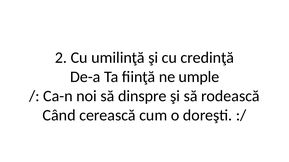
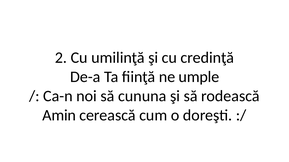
dinspre: dinspre -> cununa (142, 96)
Când: Când -> Amin (59, 116)
